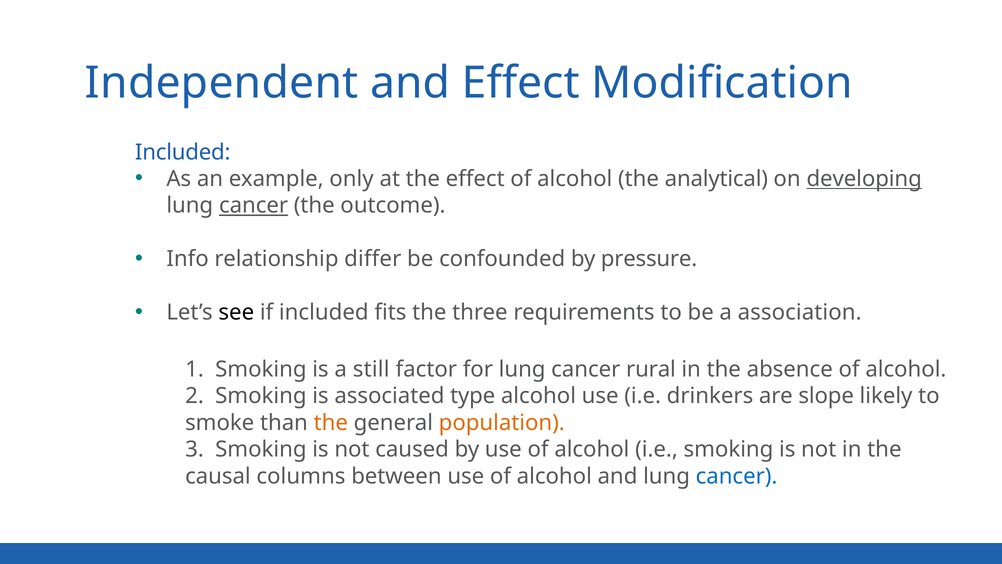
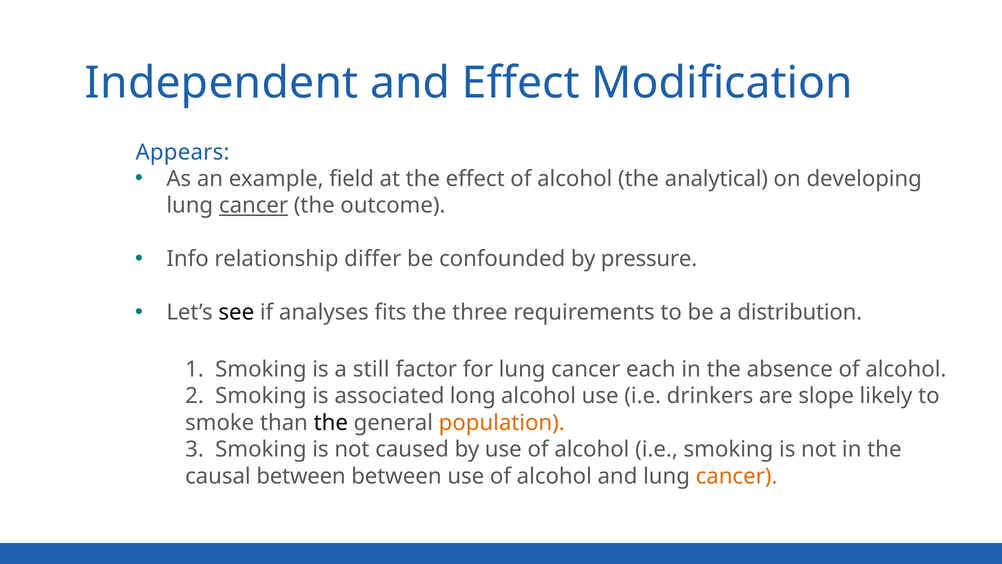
Included: Included -> Appears (183, 152)
only: only -> field (352, 179)
developing underline: present -> none (864, 179)
if included: included -> analyses (324, 312)
association: association -> distribution (800, 312)
rural: rural -> each (651, 369)
type: type -> long (473, 396)
the colour: orange -> black (331, 423)
causal columns: columns -> between (301, 476)
cancer colour: blue -> orange (737, 476)
